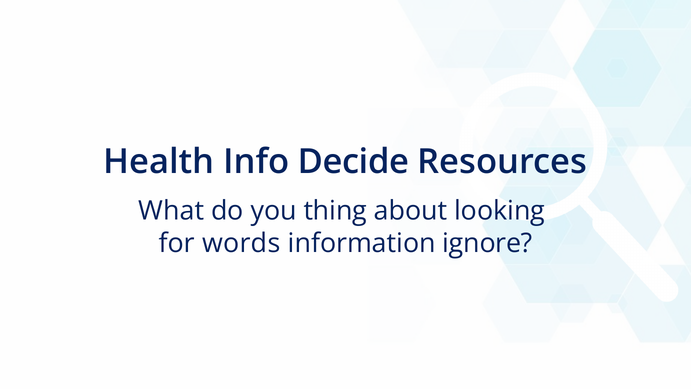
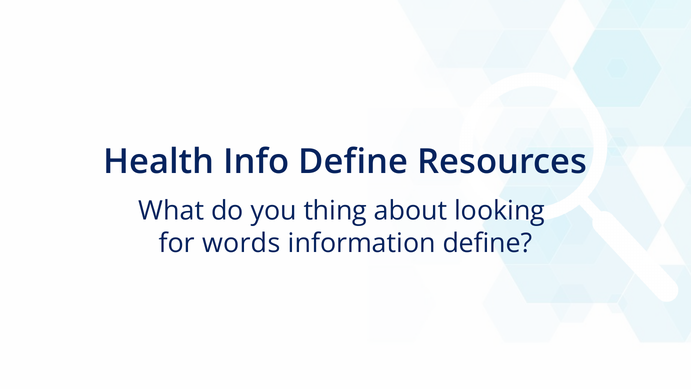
Info Decide: Decide -> Define (353, 162)
information ignore: ignore -> define (487, 243)
